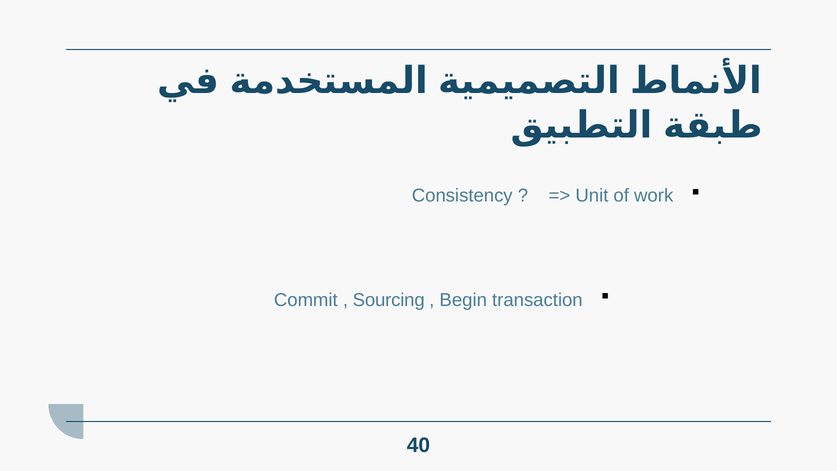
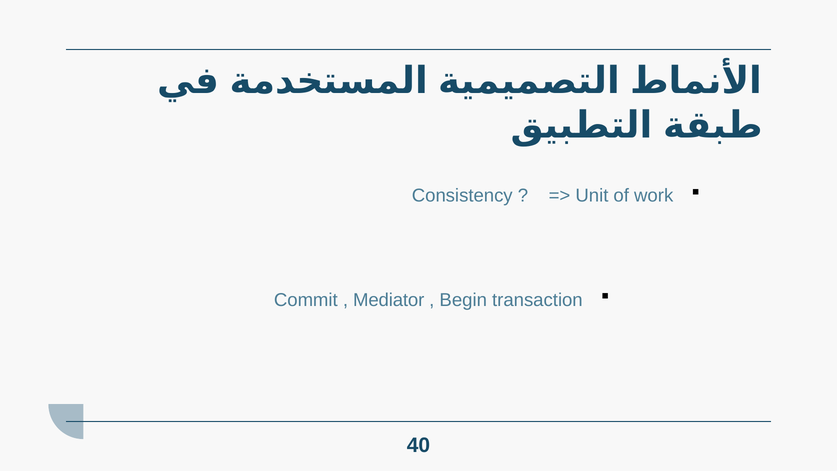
Sourcing: Sourcing -> Mediator (389, 300)
